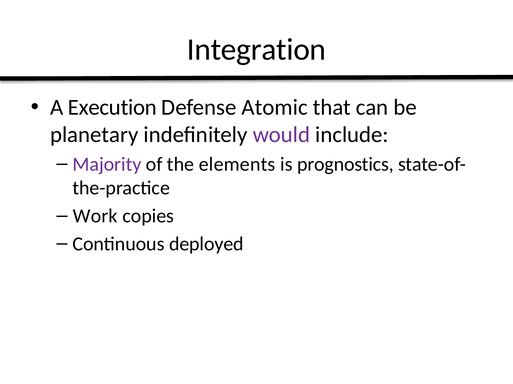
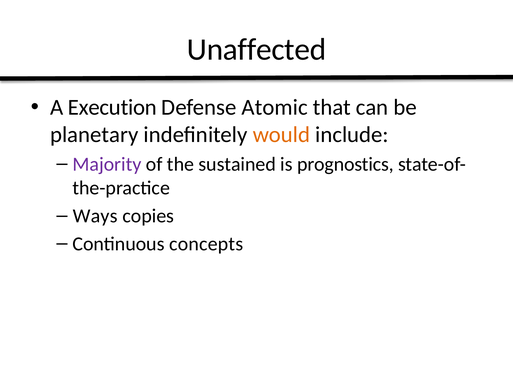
Integration: Integration -> Unaffected (257, 50)
would colour: purple -> orange (281, 135)
elements: elements -> sustained (237, 164)
Work: Work -> Ways (95, 216)
deployed: deployed -> concepts (206, 244)
